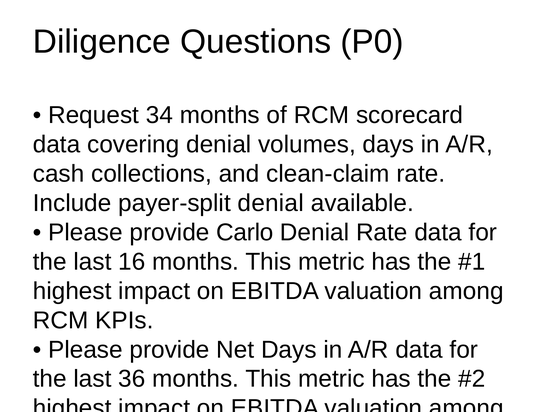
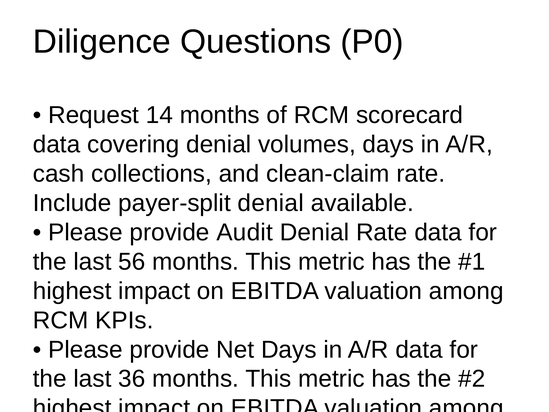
34: 34 -> 14 (159, 115)
Carlo: Carlo -> Audit (245, 232)
16: 16 -> 56 (132, 262)
